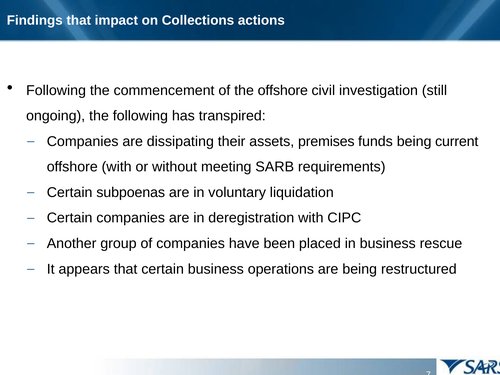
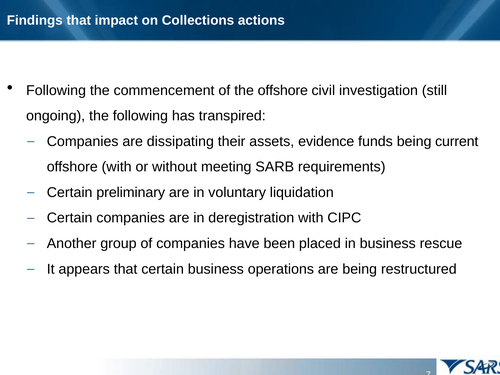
premises: premises -> evidence (326, 141)
subpoenas: subpoenas -> preliminary (131, 192)
